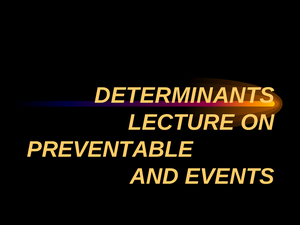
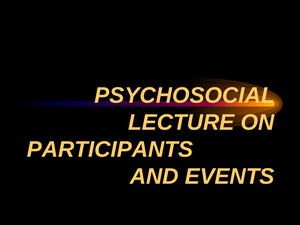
DETERMINANTS: DETERMINANTS -> PSYCHOSOCIAL (185, 96)
PREVENTABLE: PREVENTABLE -> PARTICIPANTS (110, 150)
